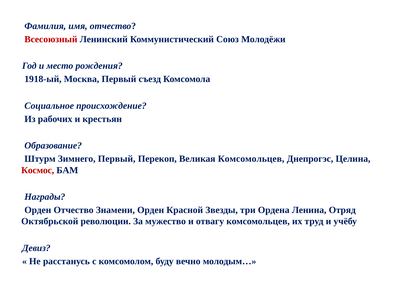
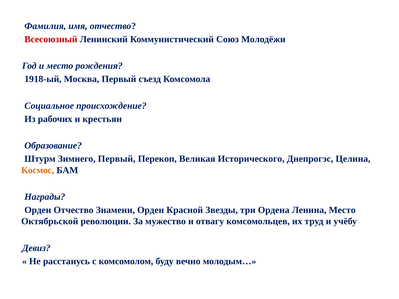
Великая Комсомольцев: Комсомольцев -> Исторического (251, 159)
Космос colour: red -> orange (38, 170)
Ленина Отряд: Отряд -> Место (342, 210)
